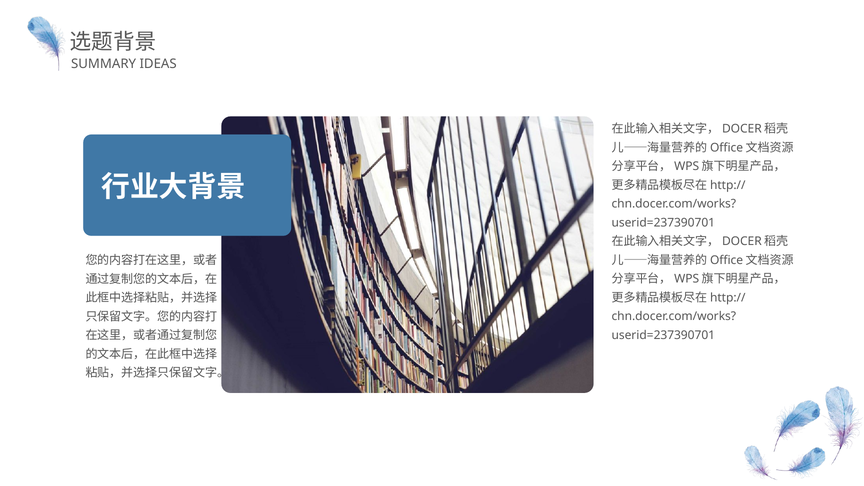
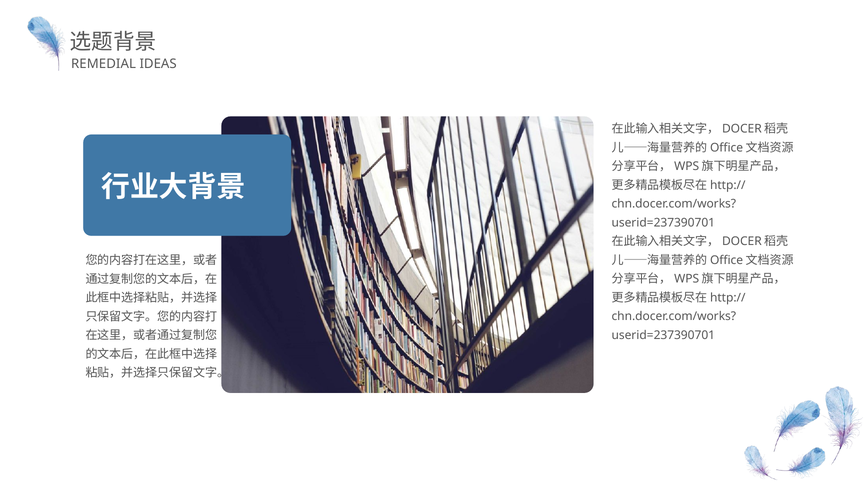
SUMMARY: SUMMARY -> REMEDIAL (104, 64)
